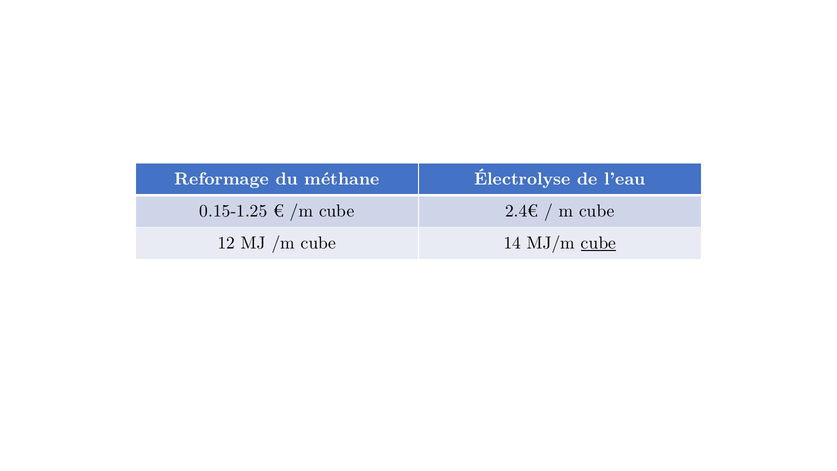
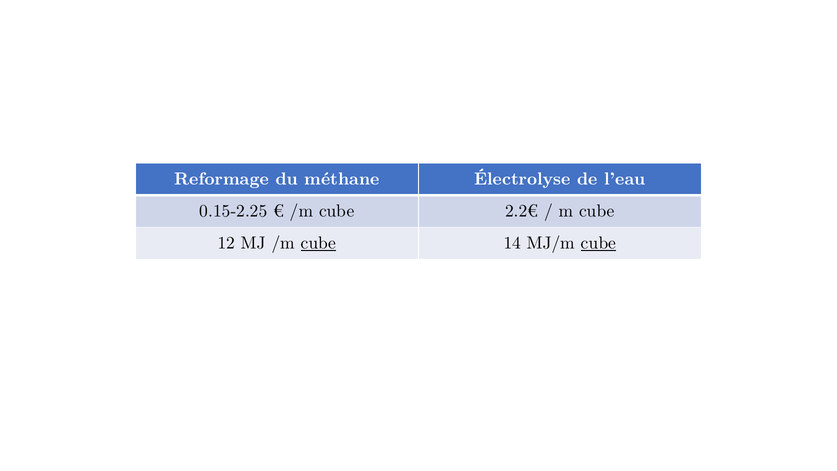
0.15-1.25: 0.15-1.25 -> 0.15-2.25 (233, 211)
2.4€: 2.4€ -> 2.2€ (522, 211)
cube underline: none -> present (318, 243)
